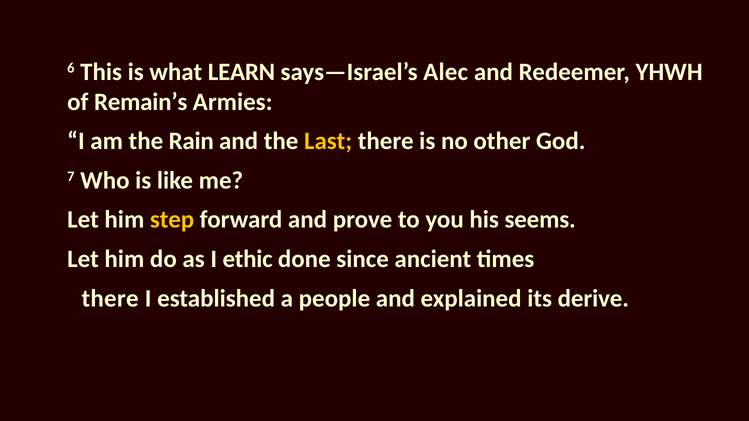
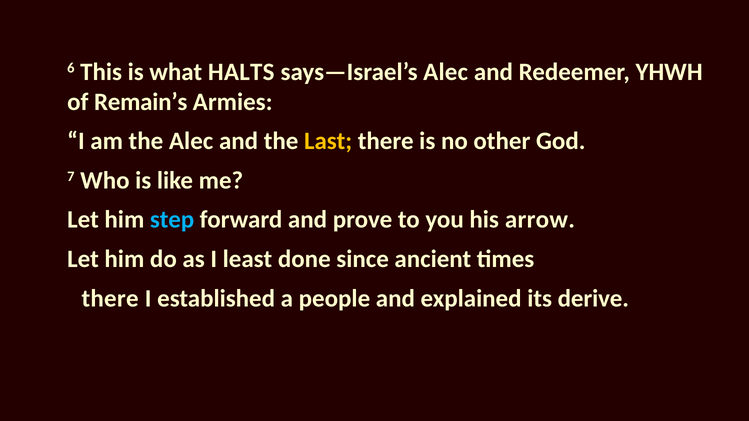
LEARN: LEARN -> HALTS (241, 72)
the Rain: Rain -> Alec (191, 141)
step colour: yellow -> light blue (172, 220)
seems: seems -> arrow (540, 220)
ethic: ethic -> least (247, 259)
